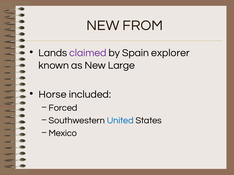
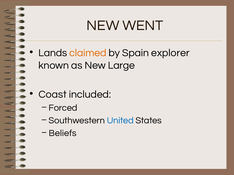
FROM: FROM -> WENT (143, 25)
claimed colour: purple -> orange (88, 53)
Horse: Horse -> Coast (53, 95)
Mexico: Mexico -> Beliefs (63, 134)
